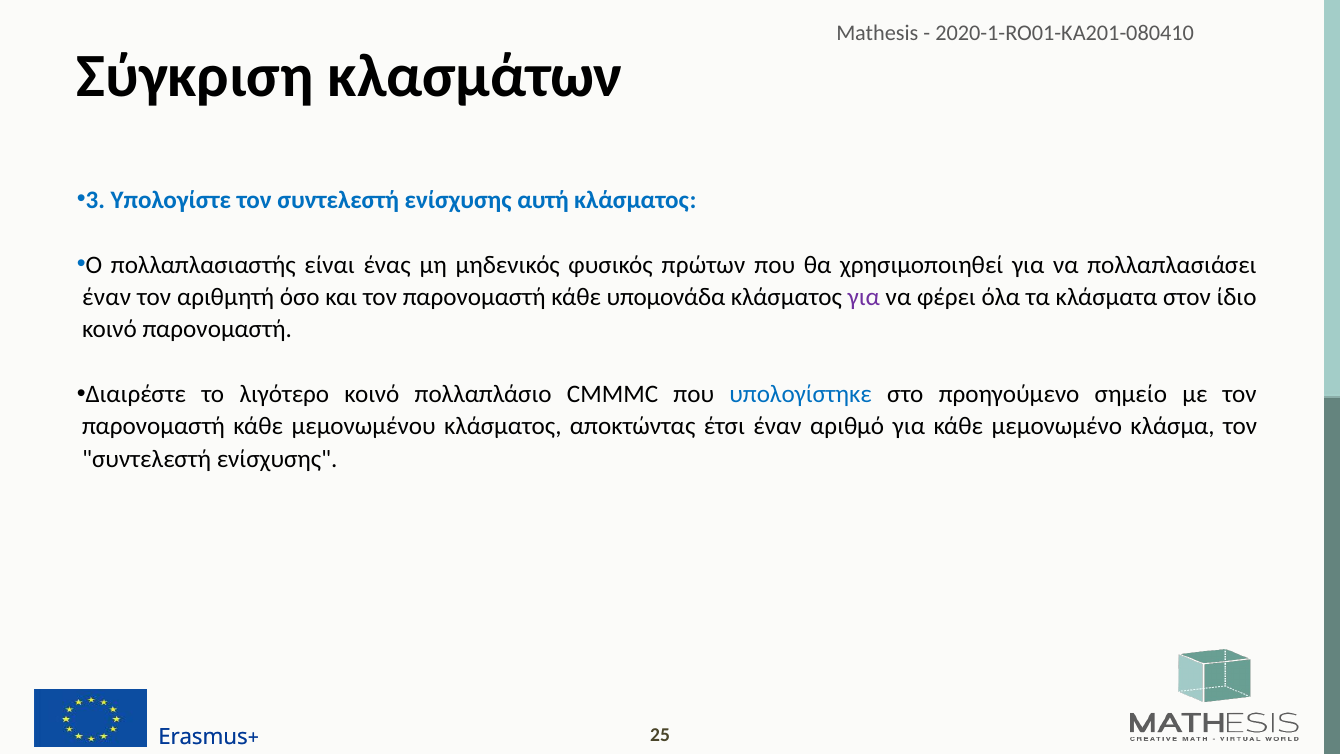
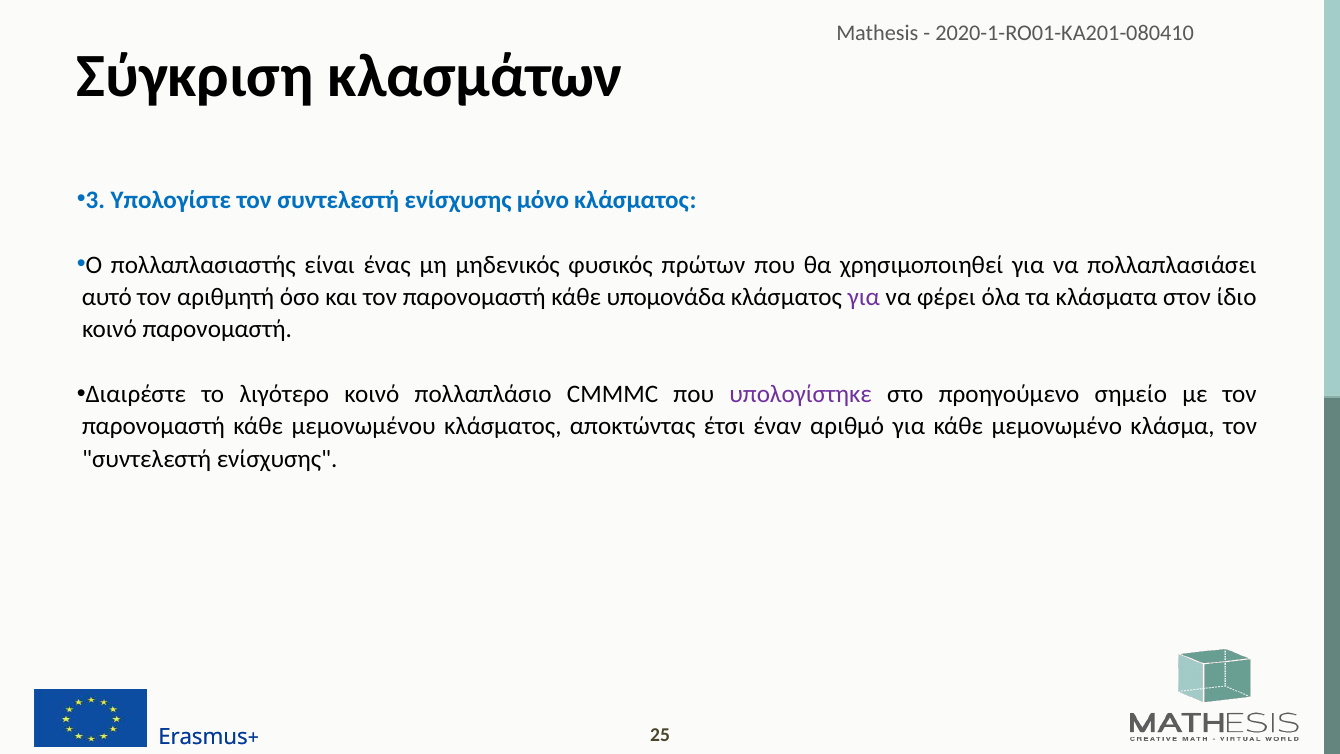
αυτή: αυτή -> μόνο (543, 200)
έναν: έναν -> αυτό (107, 297)
υπολογίστηκε colour: blue -> purple (801, 394)
